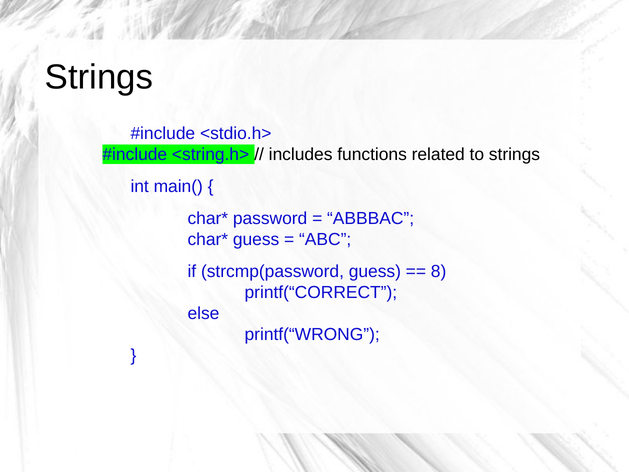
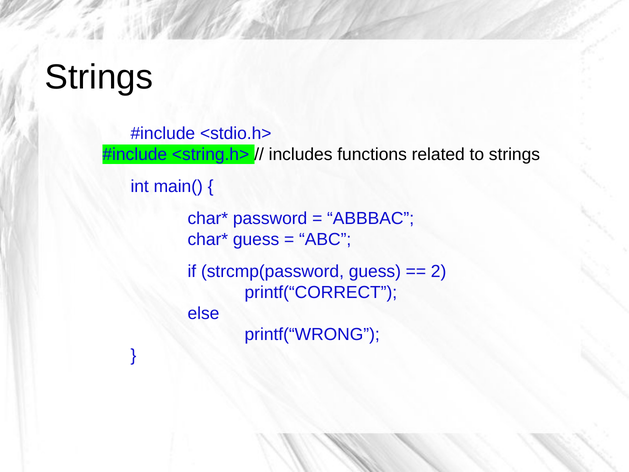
8: 8 -> 2 (439, 272)
